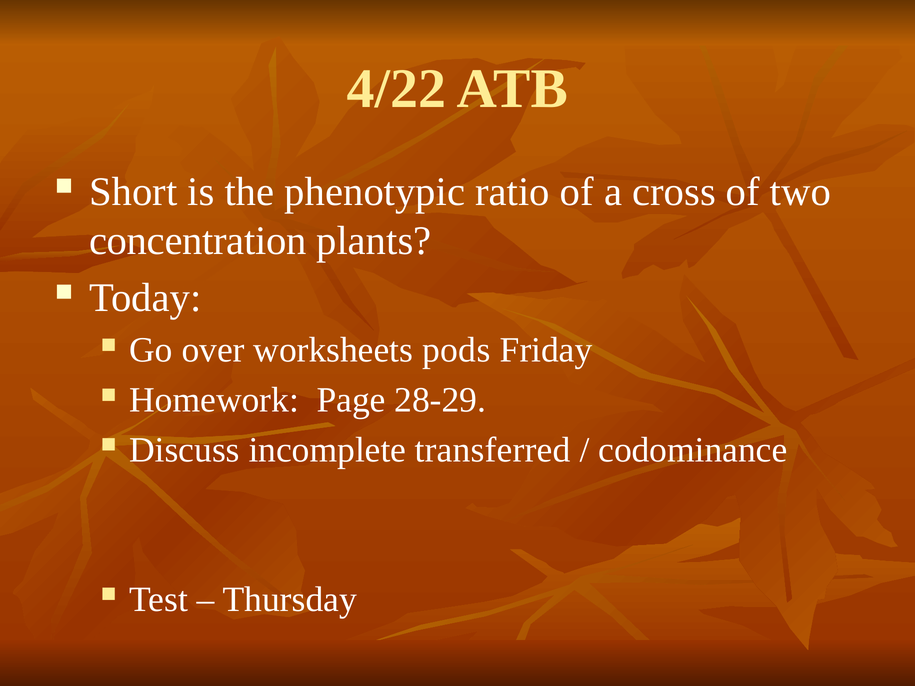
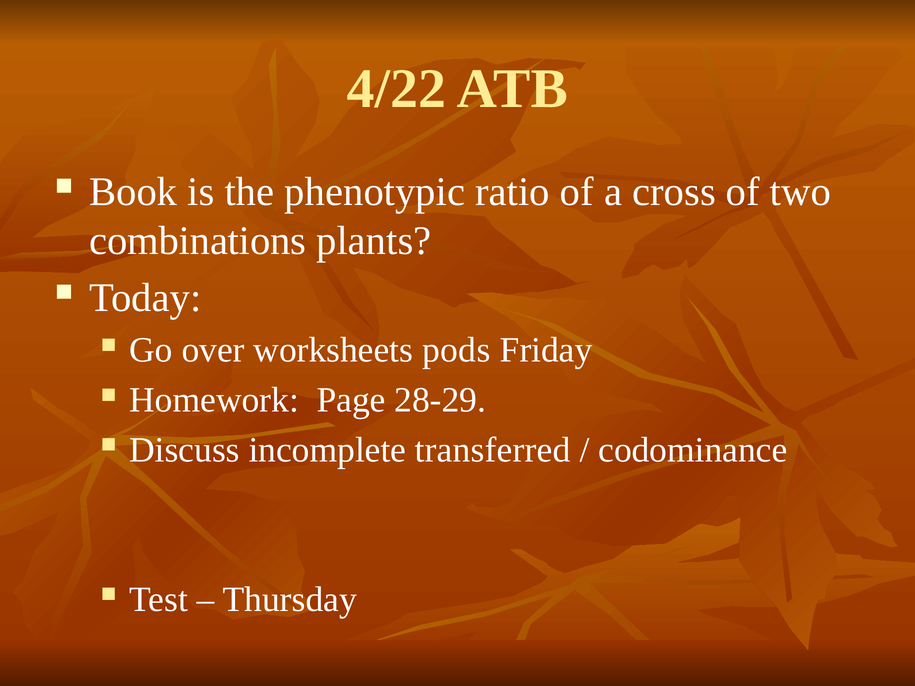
Short: Short -> Book (133, 192)
concentration: concentration -> combinations (198, 241)
